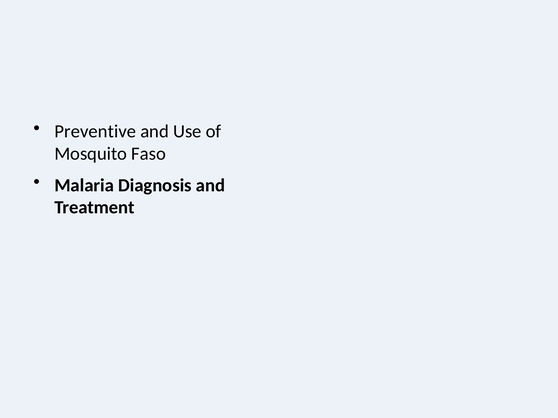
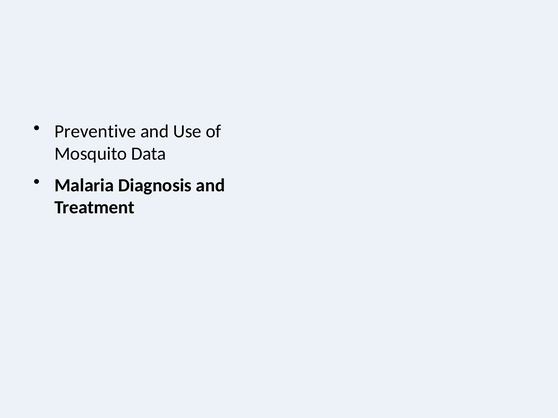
Faso: Faso -> Data (149, 154)
